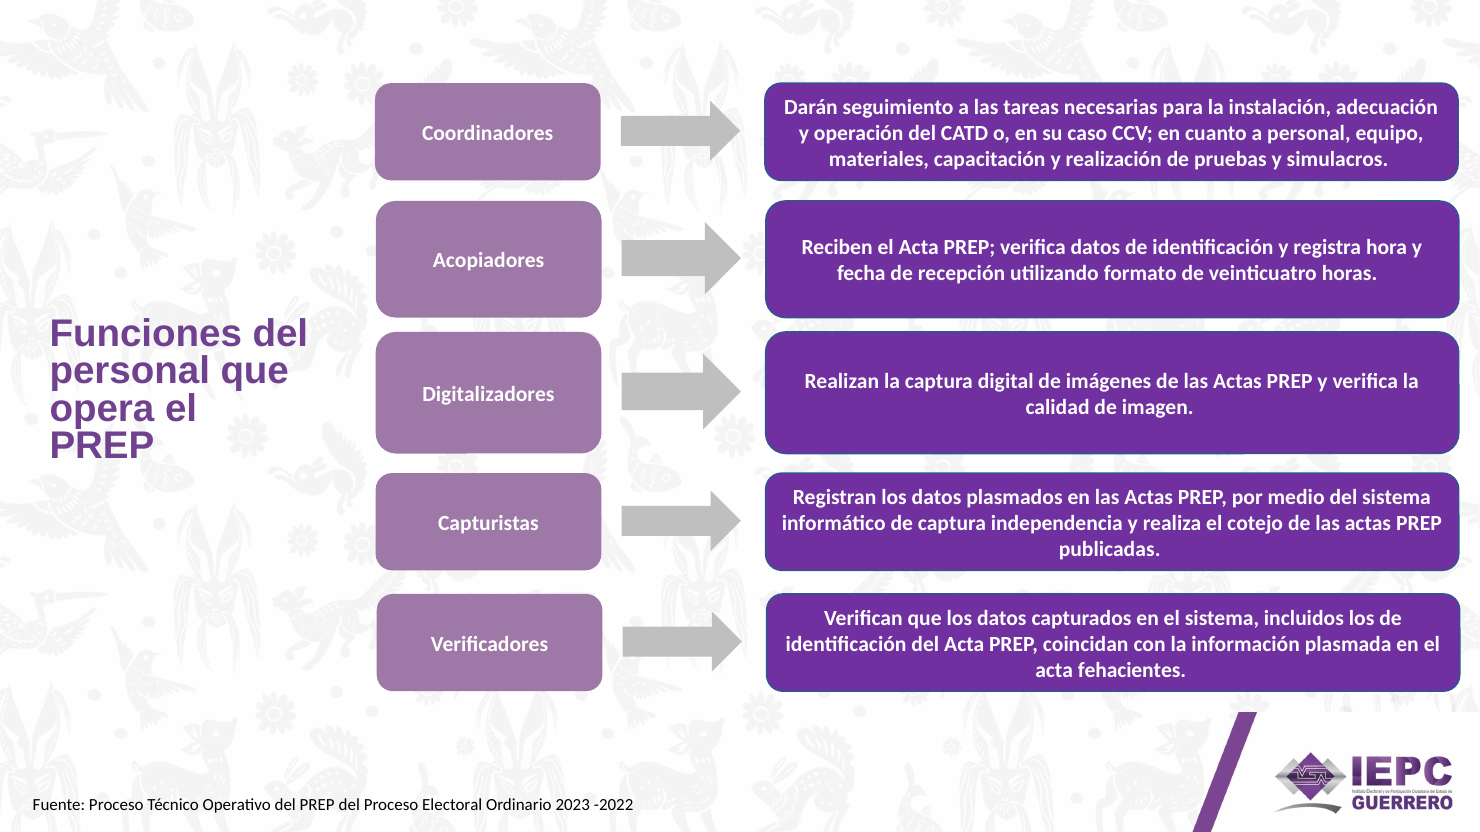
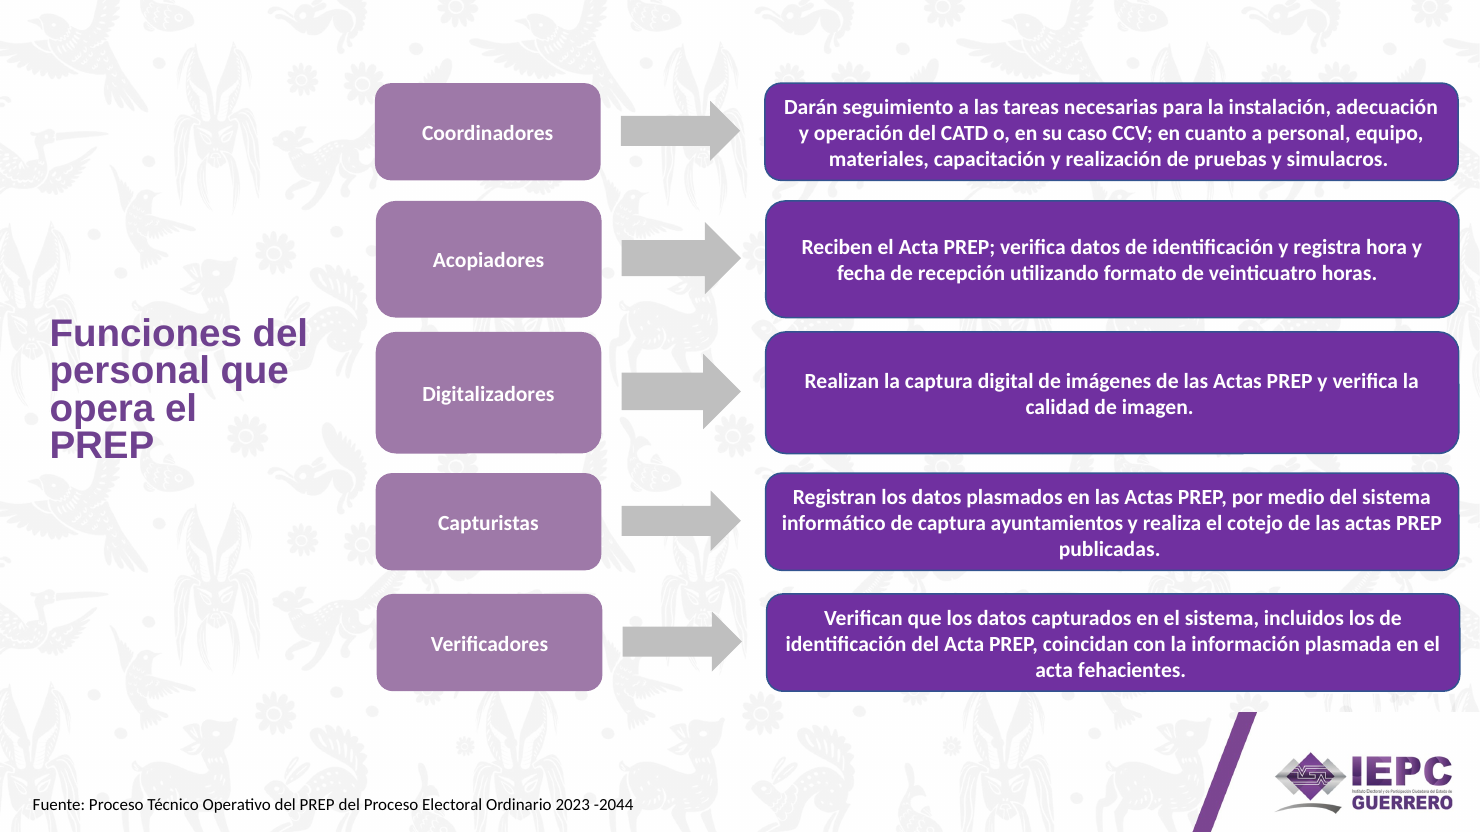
independencia: independencia -> ayuntamientos (1057, 523)
-2022: -2022 -> -2044 (614, 805)
